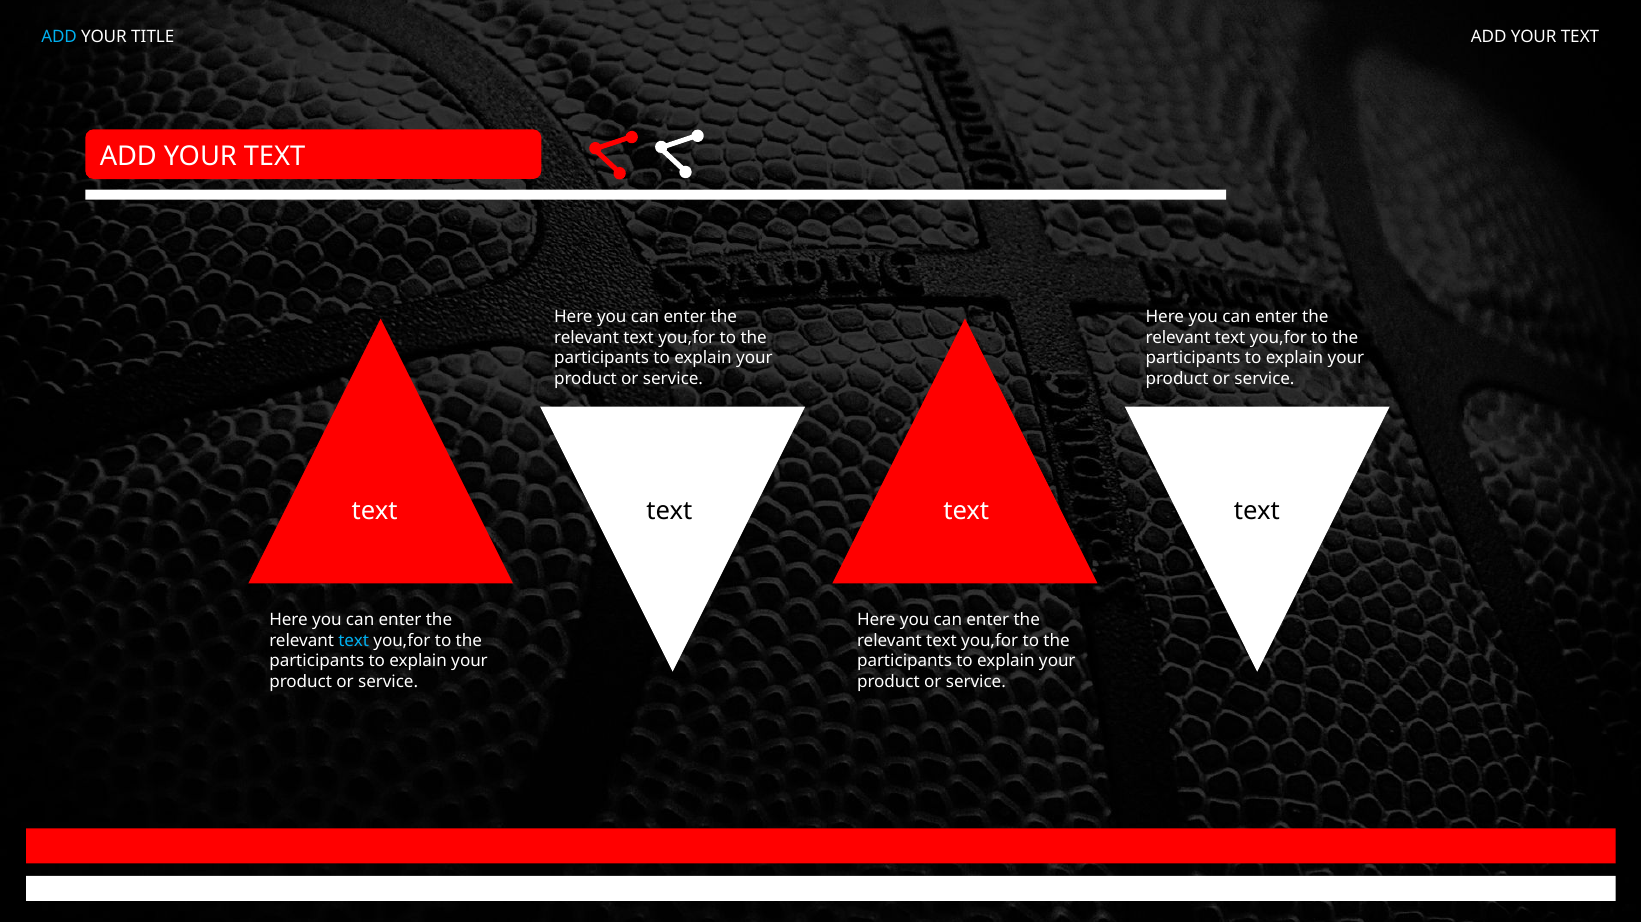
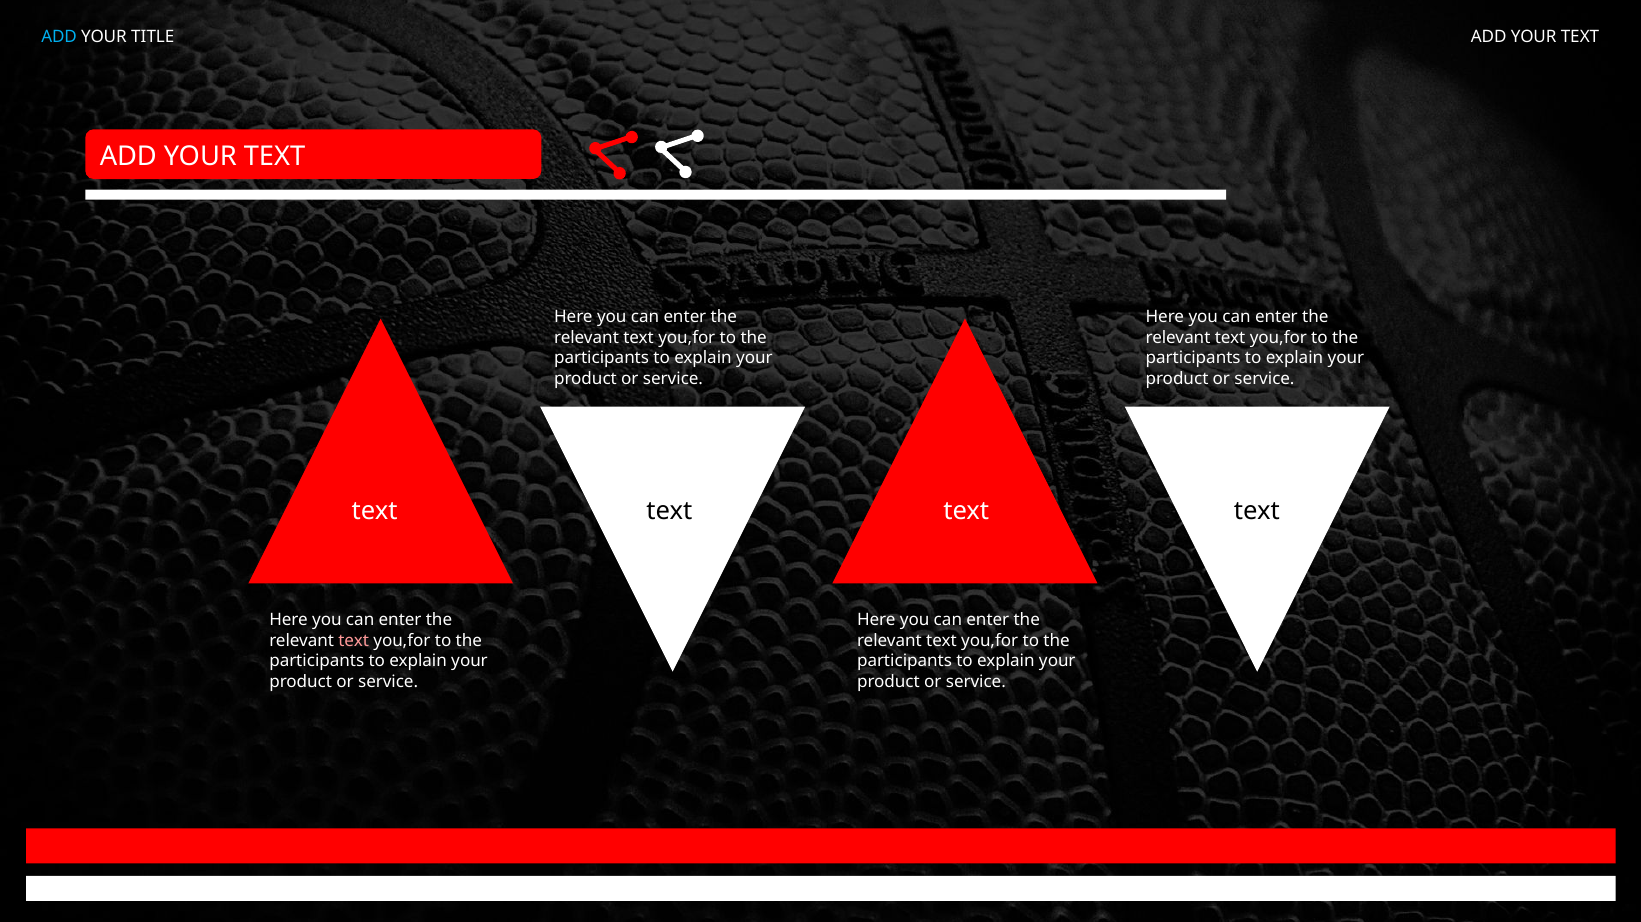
text colour: light blue -> pink (354, 640)
